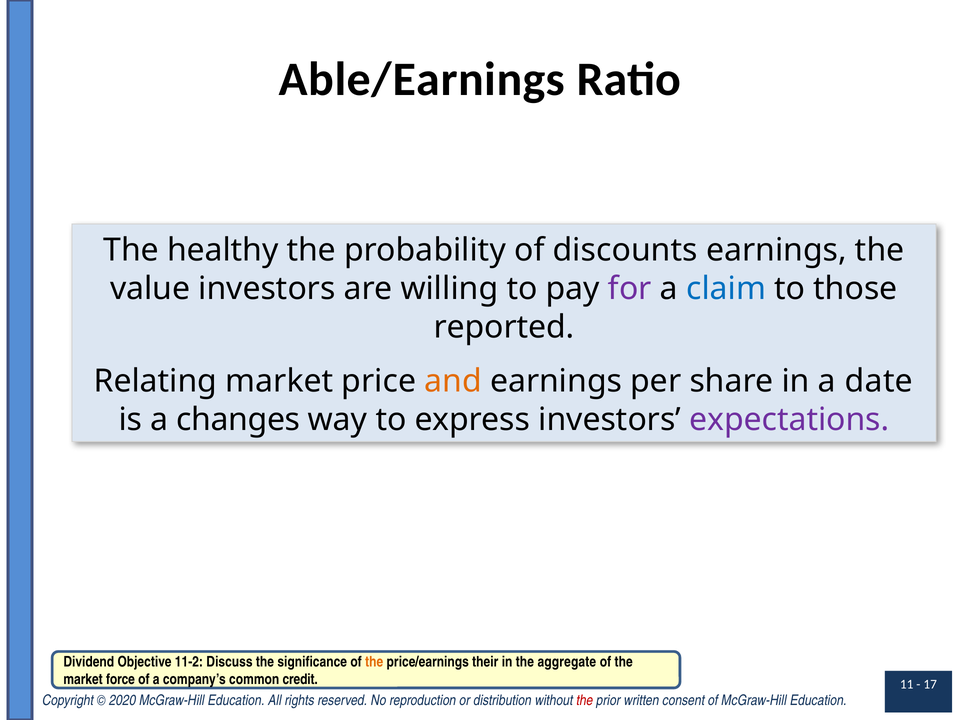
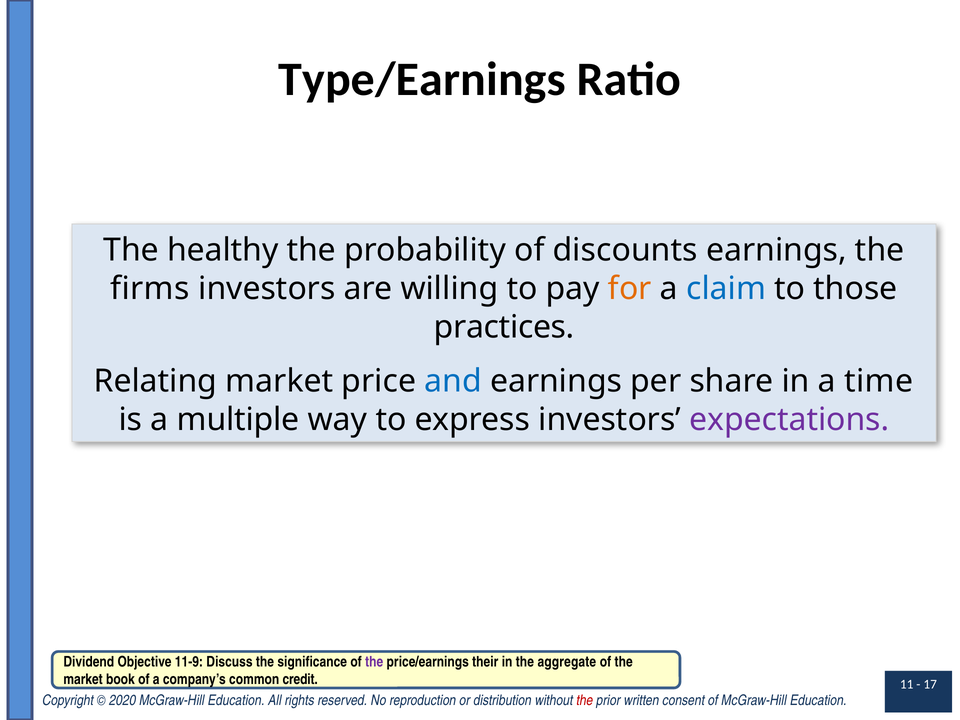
Able/Earnings: Able/Earnings -> Type/Earnings (422, 79)
value: value -> firms (150, 289)
for colour: purple -> orange (630, 289)
reported: reported -> practices (504, 327)
and colour: orange -> blue (453, 381)
date: date -> time (879, 381)
changes: changes -> multiple (238, 420)
11-2: 11-2 -> 11-9 (189, 662)
the colour: orange -> purple (374, 662)
force: force -> book (120, 680)
